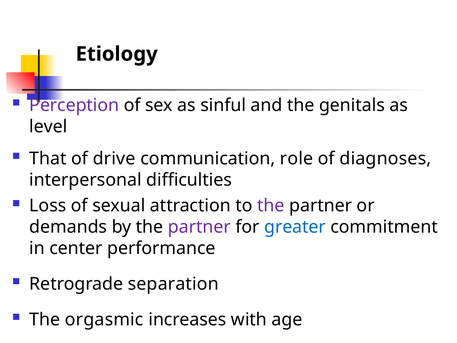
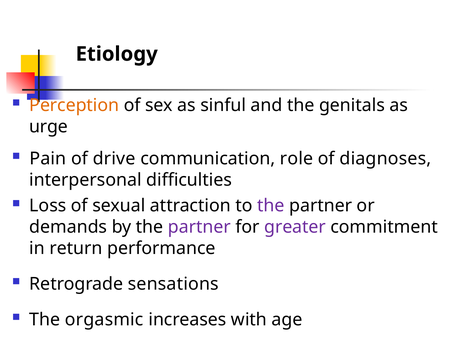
Perception colour: purple -> orange (74, 105)
level: level -> urge (49, 126)
That: That -> Pain (48, 158)
greater colour: blue -> purple (295, 227)
center: center -> return (76, 248)
separation: separation -> sensations (173, 284)
